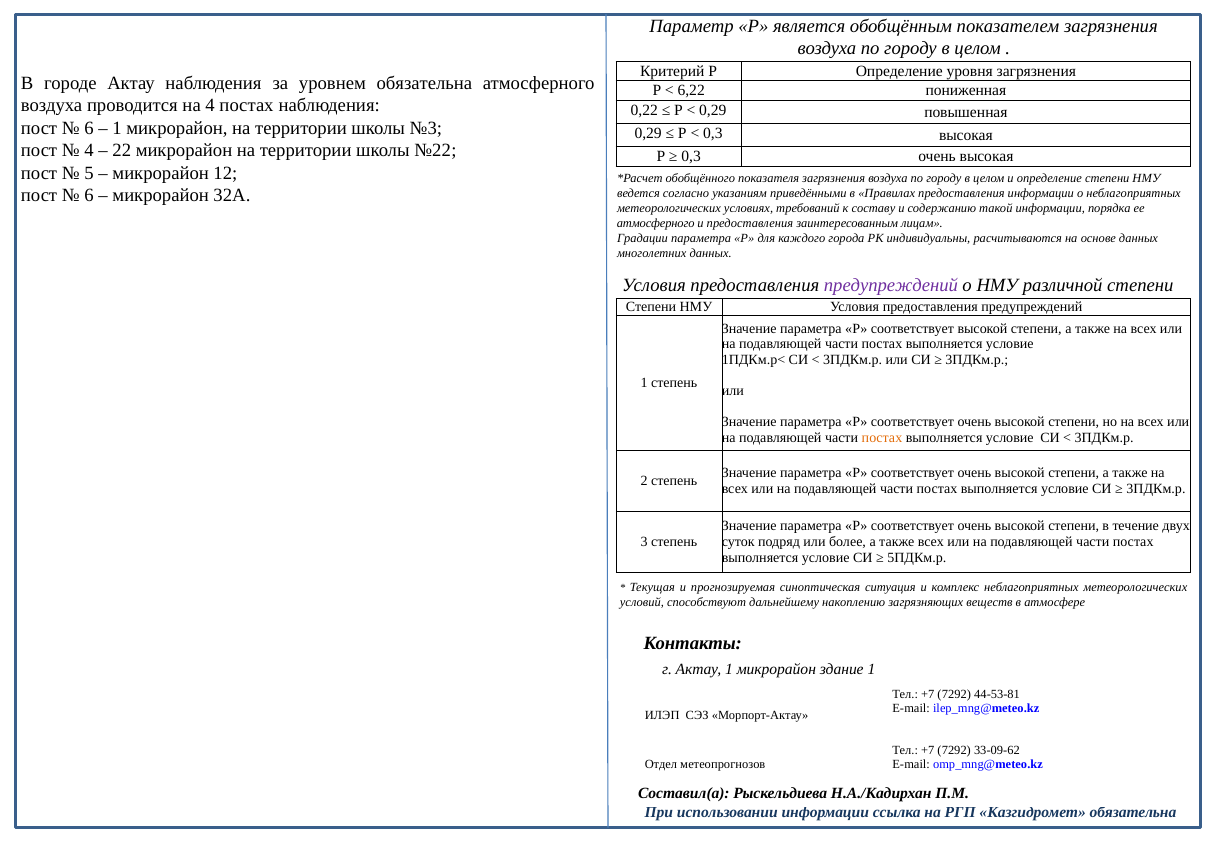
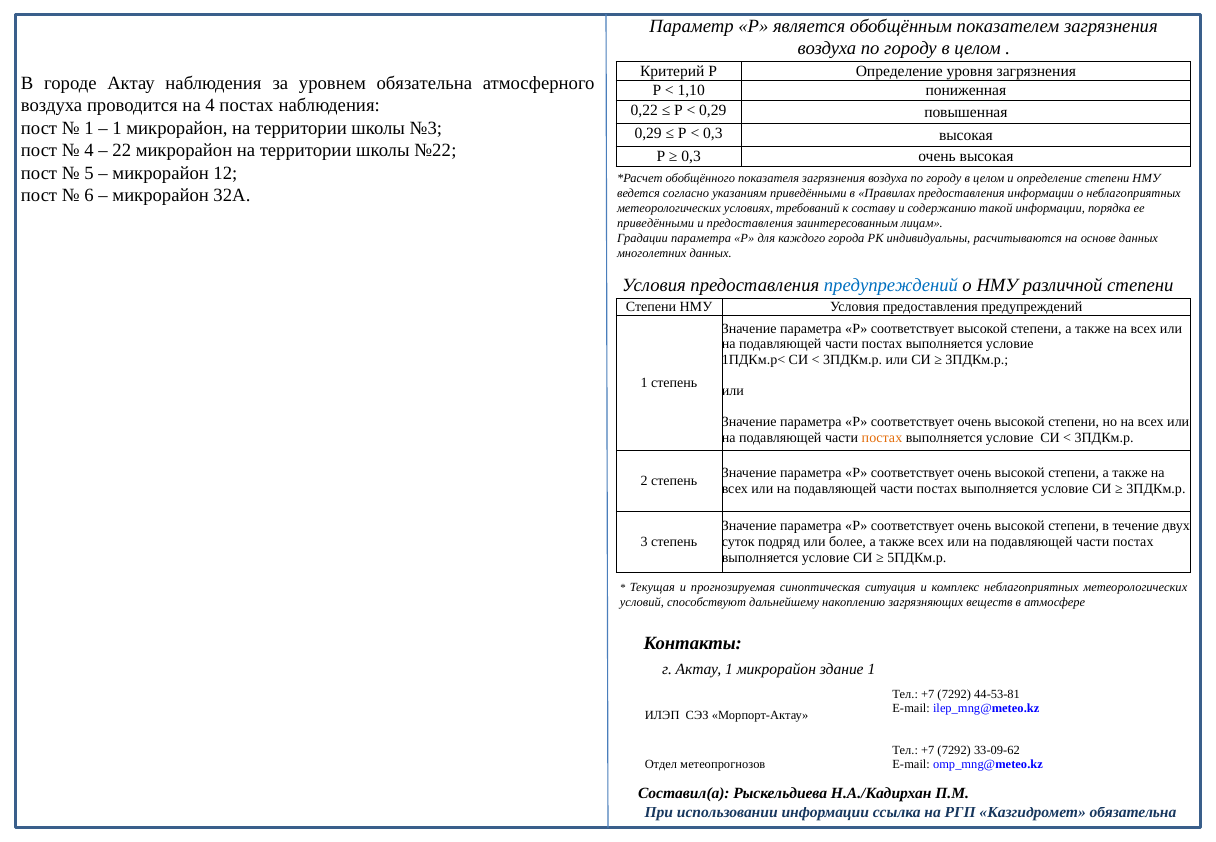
6,22: 6,22 -> 1,10 (691, 90)
6: 6 -> 1 (89, 128)
атмосферного: атмосферного -> приведёнными (656, 223)
предупреждений colour: purple -> blue (891, 285)
